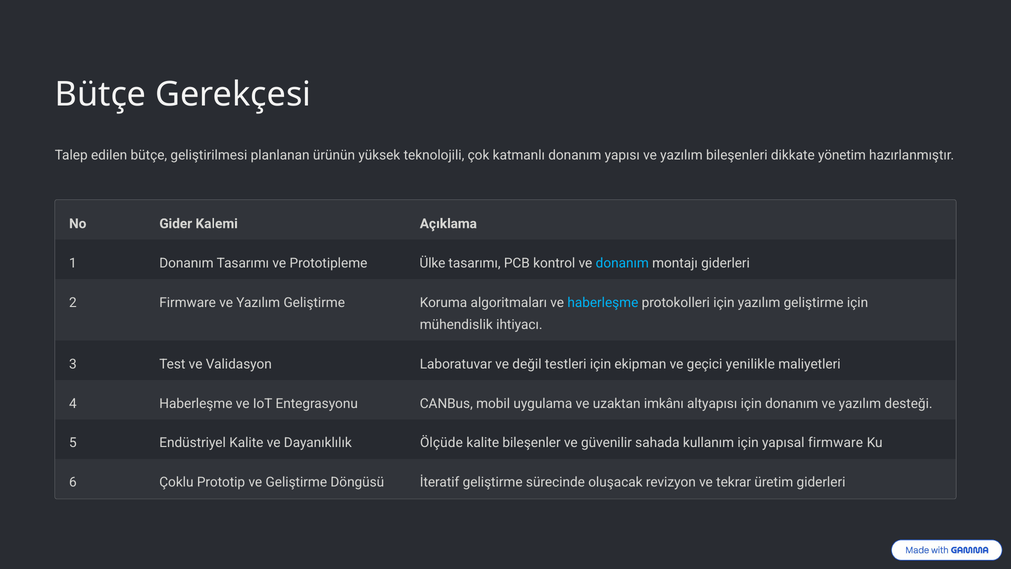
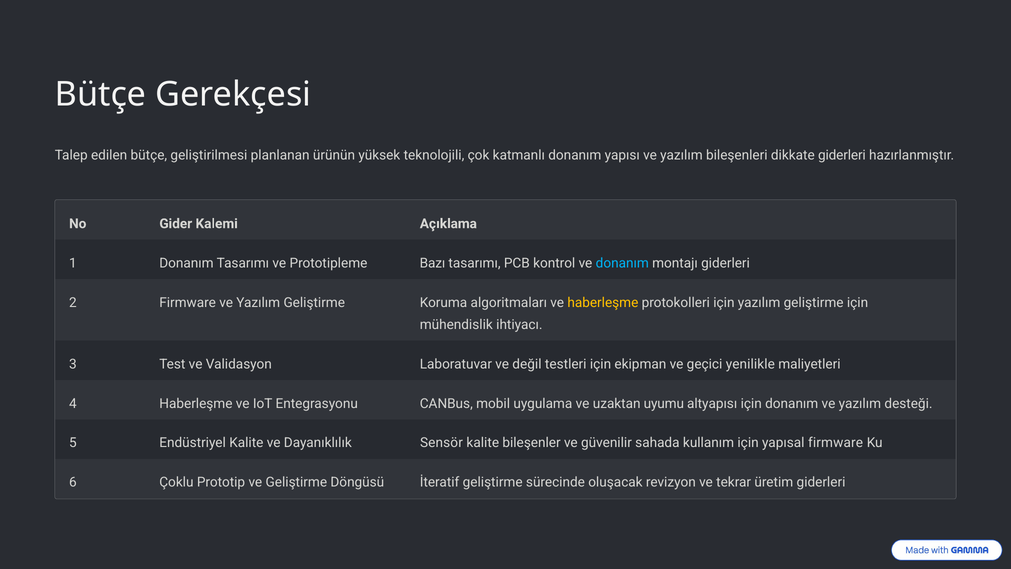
dikkate yönetim: yönetim -> giderleri (842, 155)
Ülke: Ülke -> Bazı (432, 263)
haberleşme colour: light blue -> yellow (603, 302)
imkânı: imkânı -> uyumu (664, 403)
Ölçüde: Ölçüde -> Sensör (441, 443)
